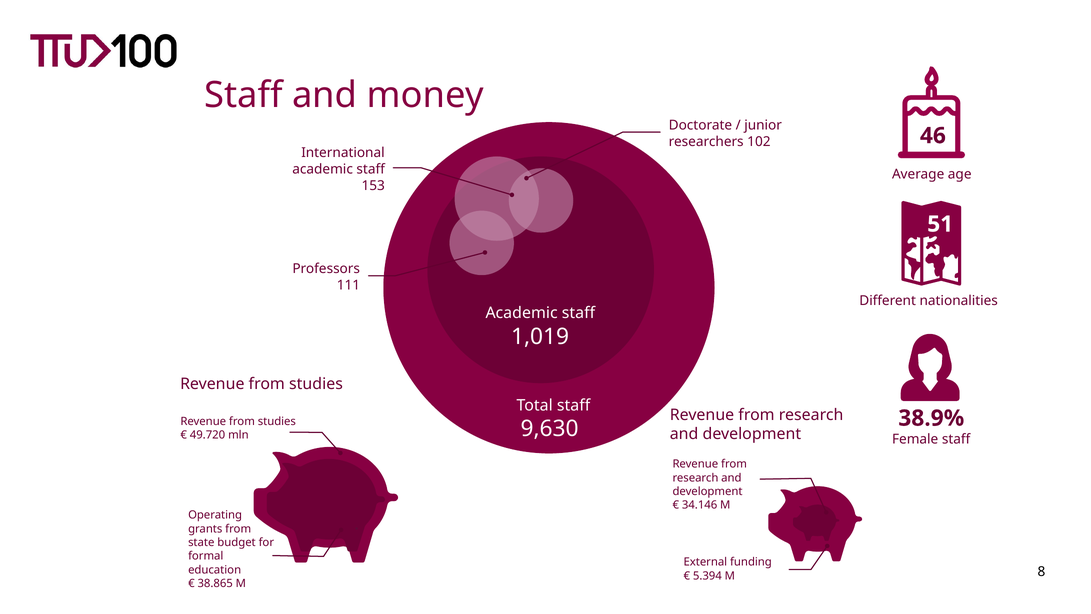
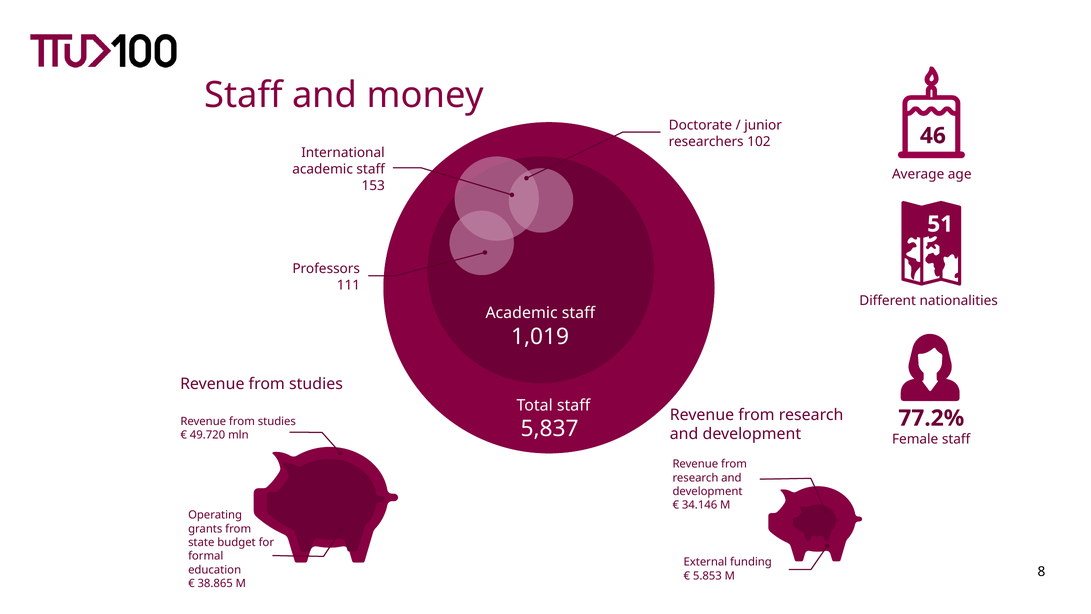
38.9%: 38.9% -> 77.2% (931, 418)
9,630: 9,630 -> 5,837 (550, 429)
5.394: 5.394 -> 5.853 (707, 576)
